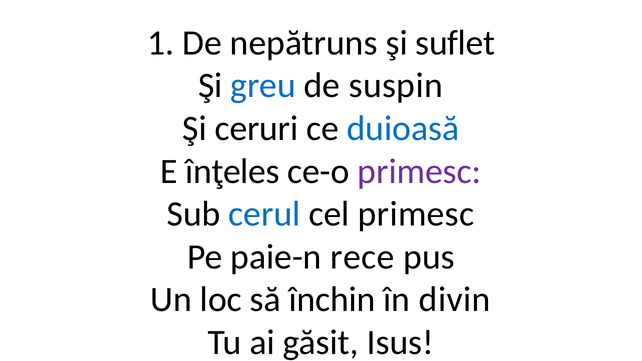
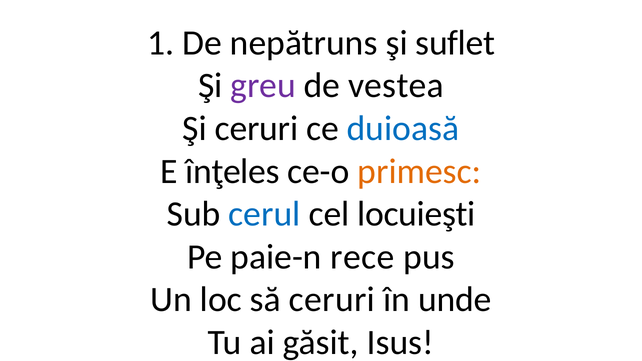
greu colour: blue -> purple (263, 86)
suspin: suspin -> vestea (396, 86)
primesc colour: purple -> orange (419, 171)
cel primesc: primesc -> locuieşti (416, 214)
să închin: închin -> ceruri (332, 300)
divin: divin -> unde (455, 300)
